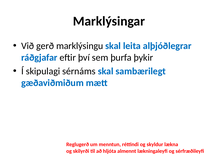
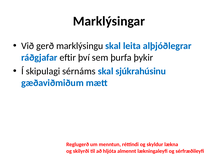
sambærilegt: sambærilegt -> sjúkrahúsinu (141, 71)
